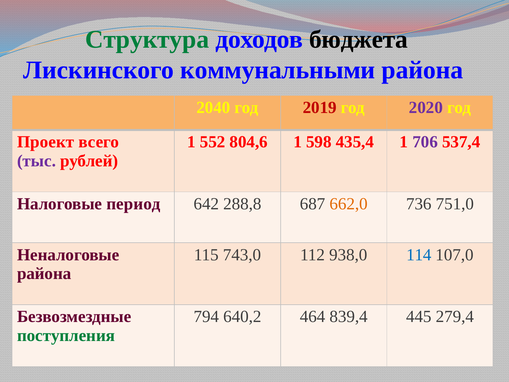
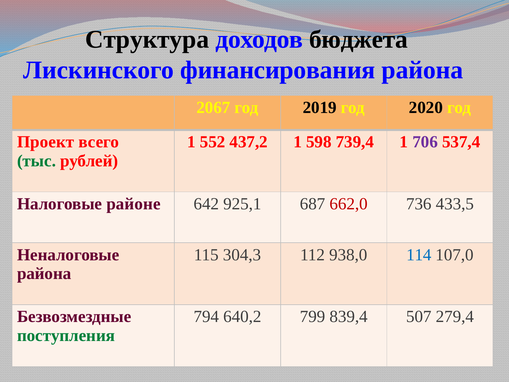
Структура colour: green -> black (147, 39)
коммунальными: коммунальными -> финансирования (278, 70)
2040: 2040 -> 2067 (213, 107)
2019 colour: red -> black (320, 107)
2020 colour: purple -> black (426, 107)
804,6: 804,6 -> 437,2 (249, 142)
435,4: 435,4 -> 739,4 (355, 142)
тыс colour: purple -> green (36, 161)
период: период -> районе (133, 204)
288,8: 288,8 -> 925,1 (242, 204)
662,0 colour: orange -> red (349, 204)
751,0: 751,0 -> 433,5 (455, 204)
743,0: 743,0 -> 304,3 (242, 255)
464: 464 -> 799 (312, 316)
445: 445 -> 507 (419, 316)
